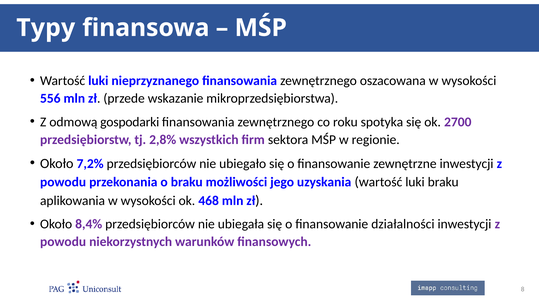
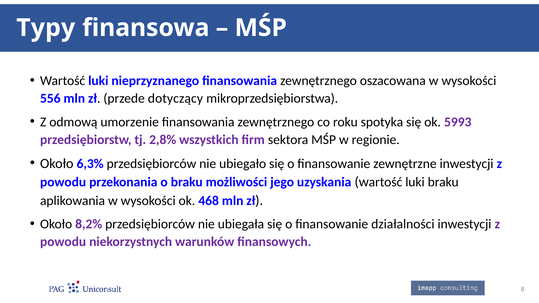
wskazanie: wskazanie -> dotyczący (175, 99)
gospodarki: gospodarki -> umorzenie (130, 122)
2700: 2700 -> 5993 (458, 122)
7,2%: 7,2% -> 6,3% (90, 164)
8,4%: 8,4% -> 8,2% (89, 224)
